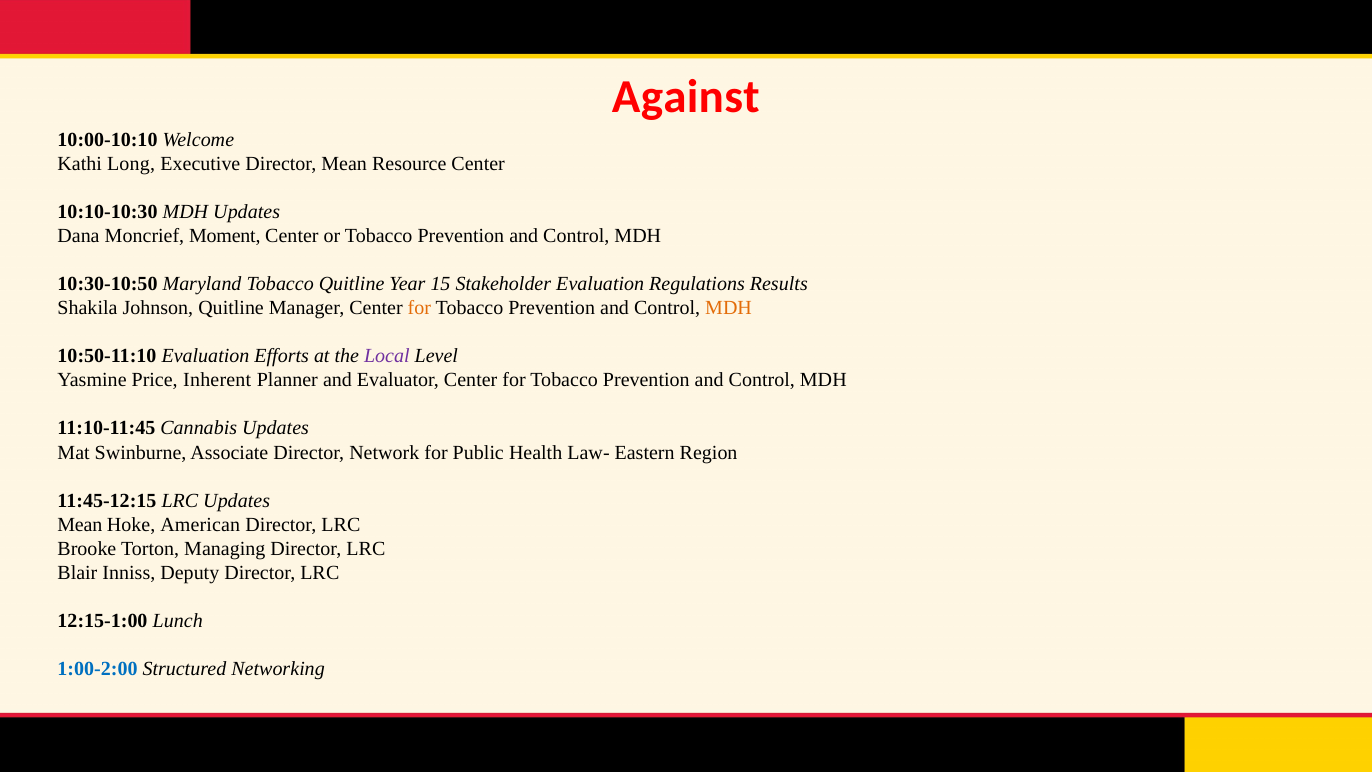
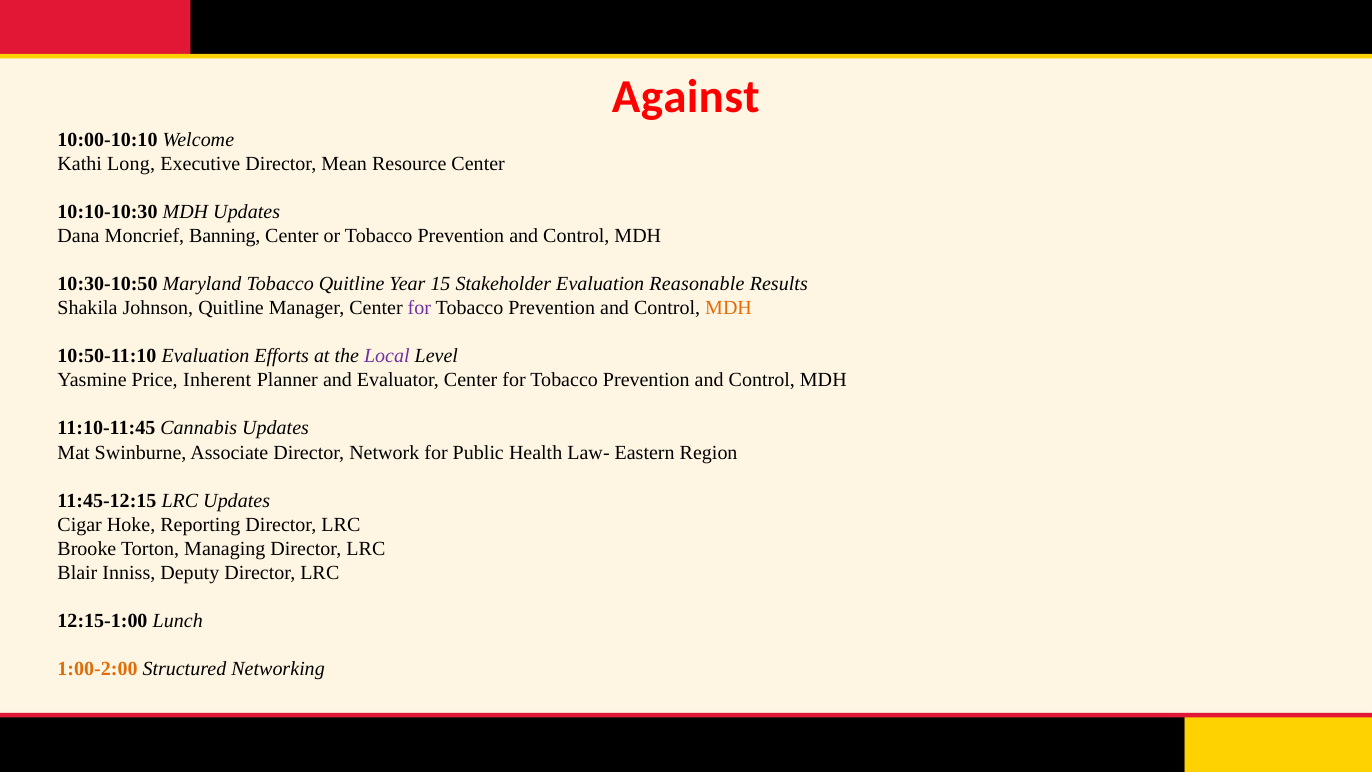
Moment: Moment -> Banning (225, 236)
Regulations: Regulations -> Reasonable (697, 284)
for colour: orange -> purple (419, 308)
Mean: Mean -> Cigar (80, 524)
American: American -> Reporting (200, 524)
1:00-2:00 colour: blue -> orange (98, 668)
